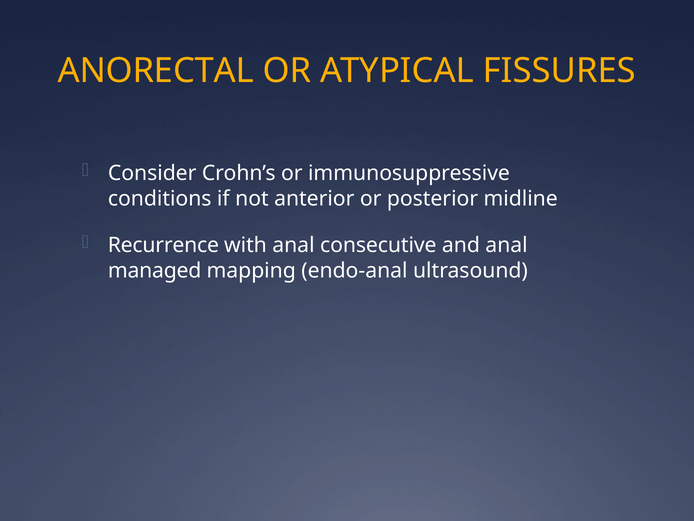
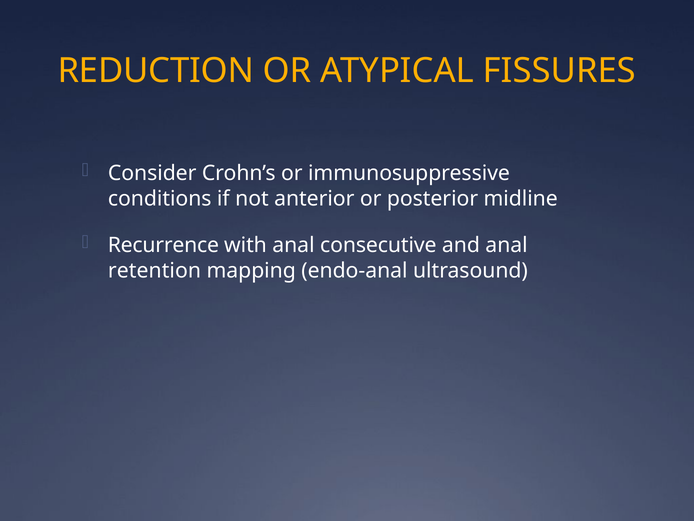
ANORECTAL: ANORECTAL -> REDUCTION (156, 71)
managed: managed -> retention (155, 270)
